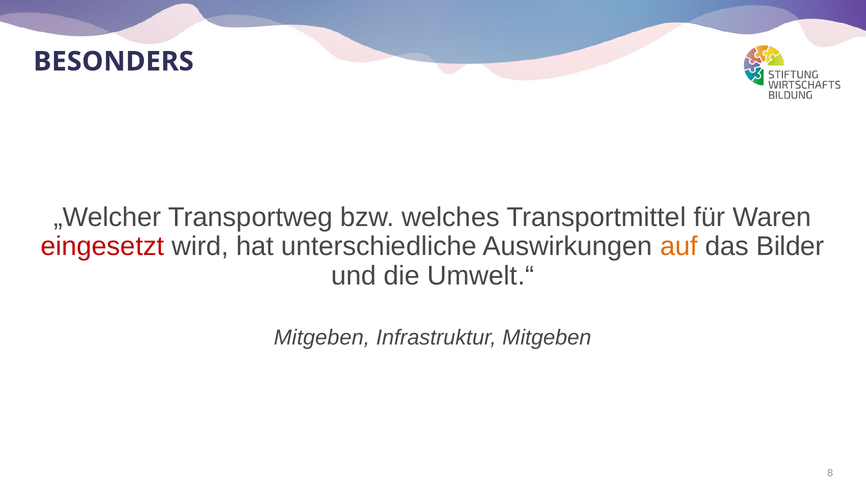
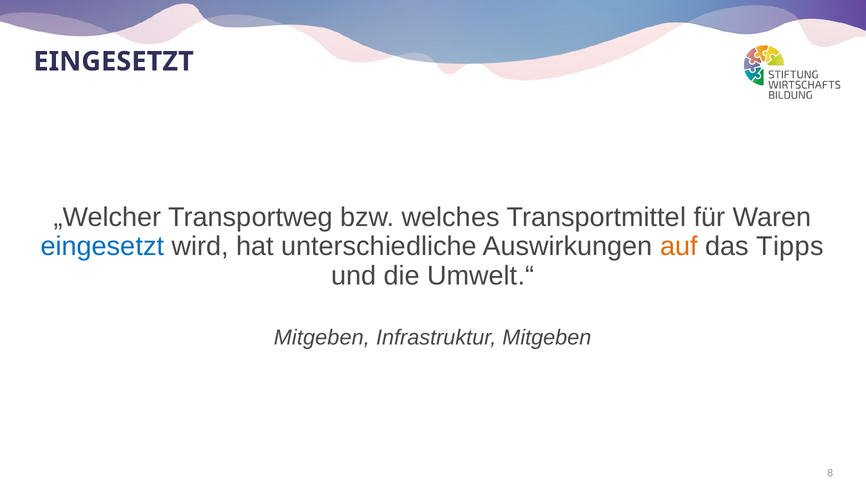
BESONDERS: BESONDERS -> EINGESETZT (114, 61)
eingesetzt colour: red -> blue (102, 247)
Bilder: Bilder -> Tipps (790, 247)
